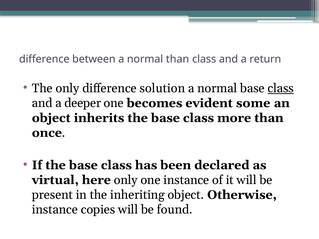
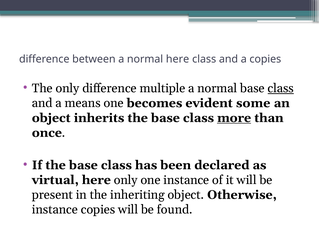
normal than: than -> here (178, 59)
a return: return -> copies (265, 59)
solution: solution -> multiple (162, 88)
deeper: deeper -> means (83, 103)
more underline: none -> present (234, 118)
